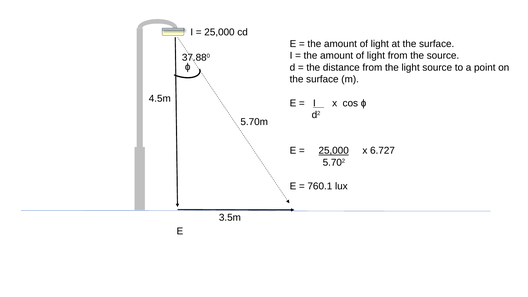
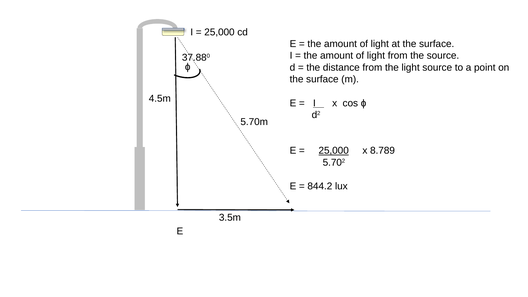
6.727: 6.727 -> 8.789 (383, 151)
760.1: 760.1 -> 844.2 (320, 186)
